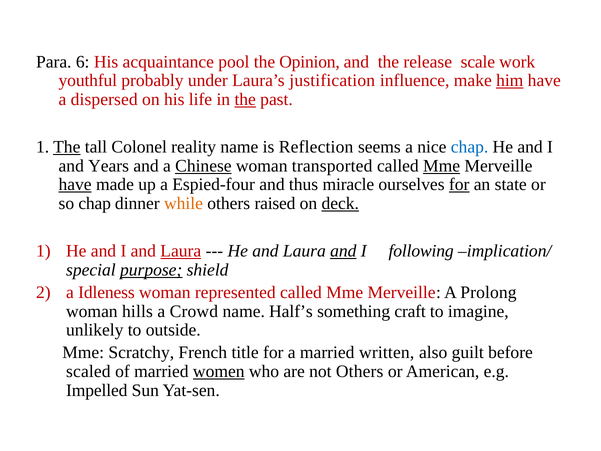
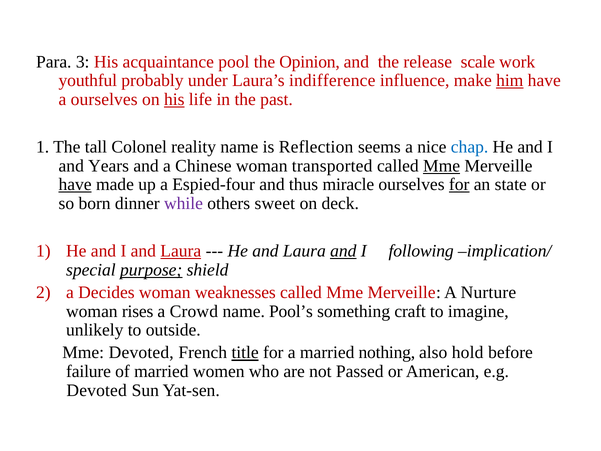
6: 6 -> 3 (83, 62)
justification: justification -> indifference (332, 81)
a dispersed: dispersed -> ourselves (104, 100)
his underline: none -> present (174, 100)
the underline: present -> none (245, 100)
The underline: present -> none (67, 147)
Chinese underline: present -> none (203, 166)
so chap: chap -> born (95, 203)
while colour: orange -> purple (184, 203)
raised: raised -> sweet (275, 203)
deck underline: present -> none (340, 203)
Idleness: Idleness -> Decides (106, 292)
represented: represented -> weaknesses (235, 292)
Prolong: Prolong -> Nurture (488, 292)
hills: hills -> rises (138, 311)
Half’s: Half’s -> Pool’s (291, 311)
Mme Scratchy: Scratchy -> Devoted (141, 352)
title underline: none -> present (245, 352)
written: written -> nothing (387, 352)
guilt: guilt -> hold (468, 352)
scaled: scaled -> failure (89, 371)
women underline: present -> none (219, 371)
not Others: Others -> Passed (360, 371)
Impelled: Impelled -> Devoted (97, 390)
